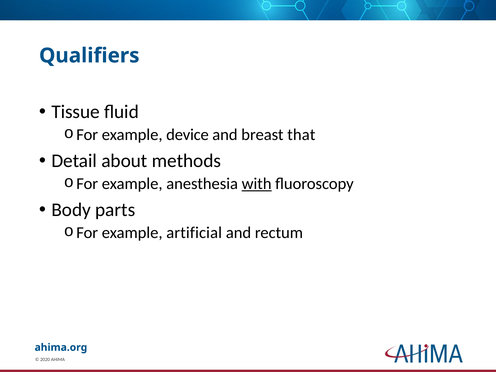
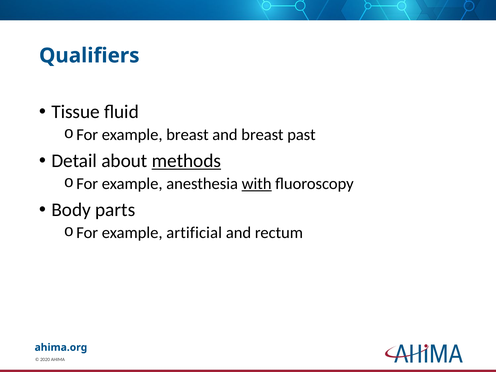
example device: device -> breast (187, 135)
that: that -> past (301, 135)
methods underline: none -> present (186, 161)
